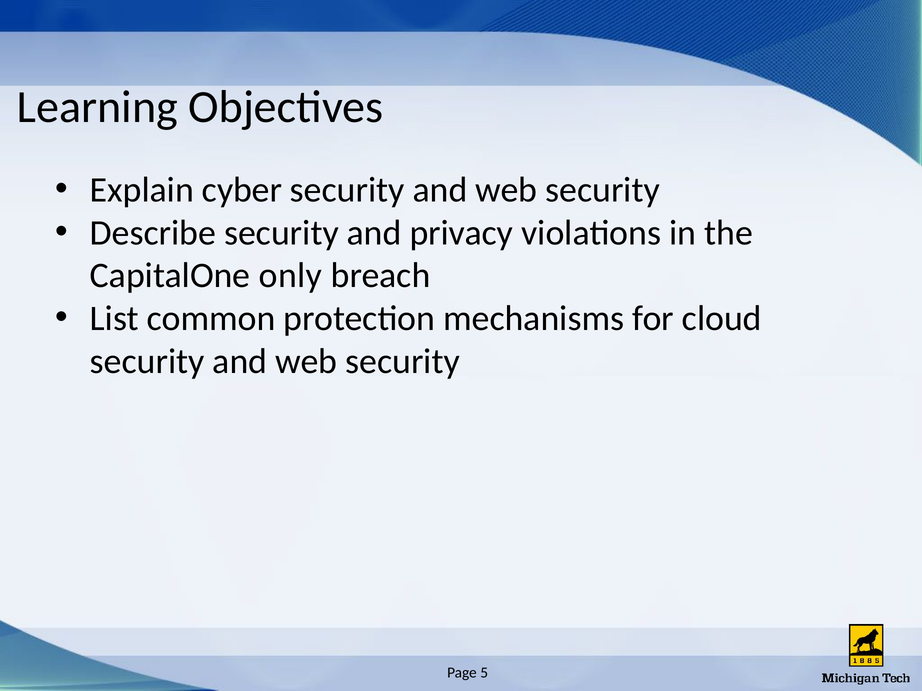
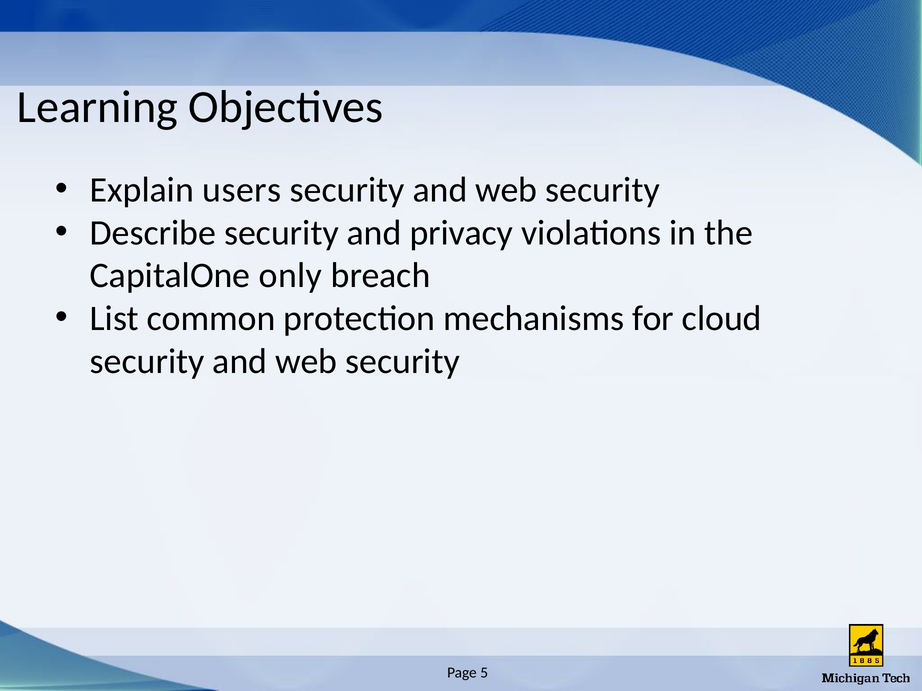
cyber: cyber -> users (242, 190)
